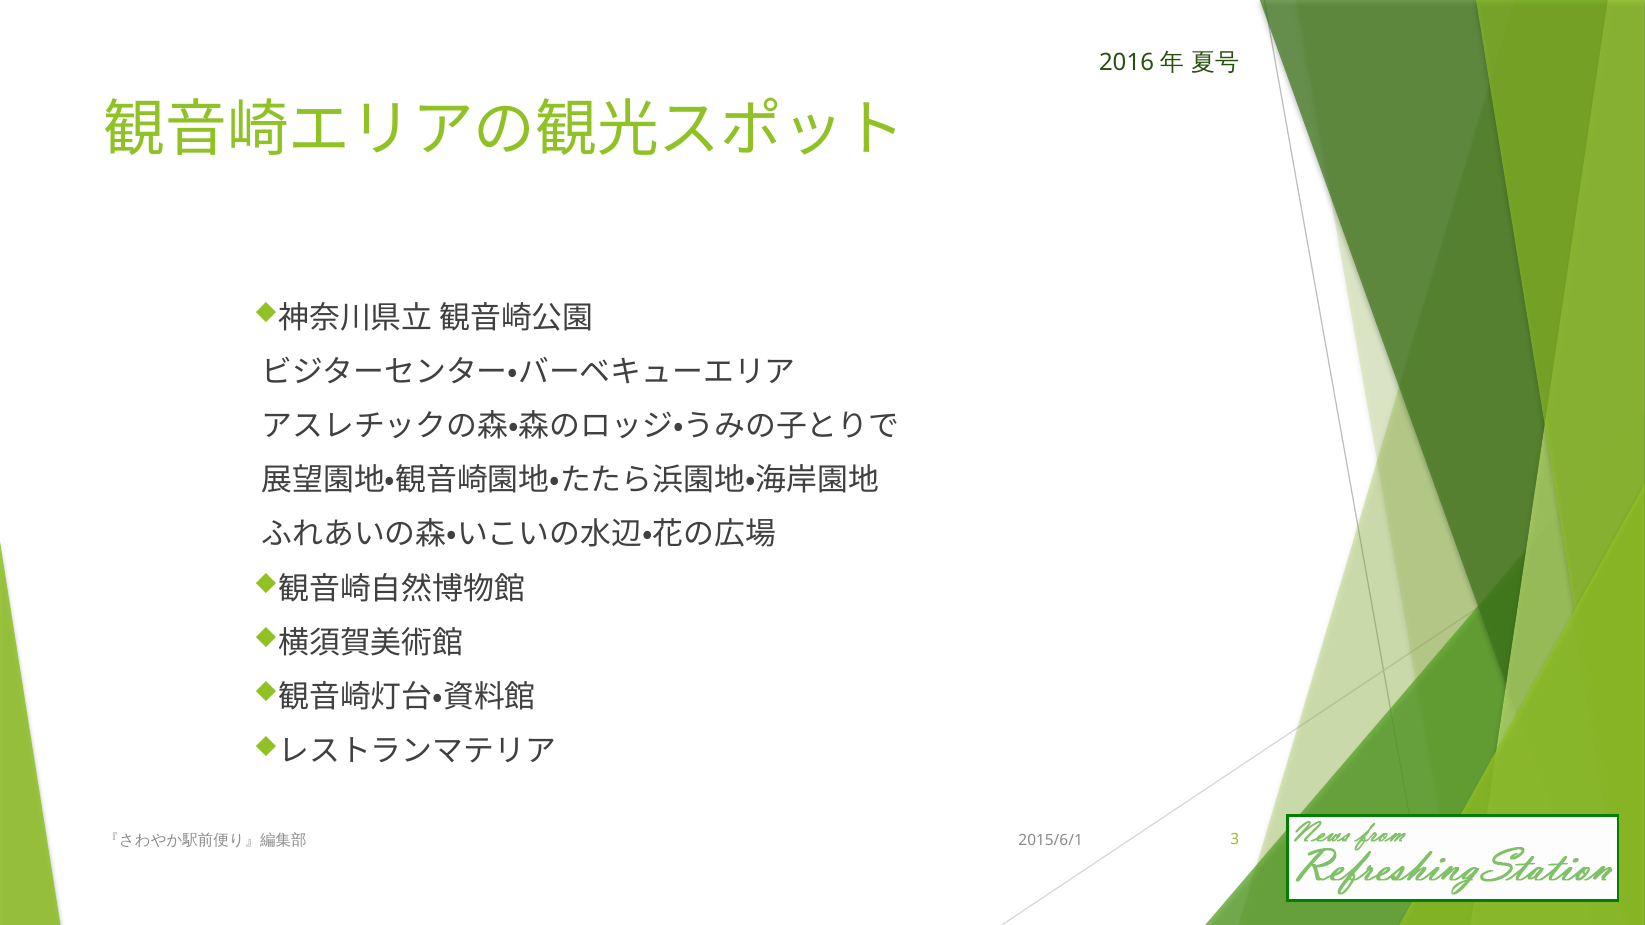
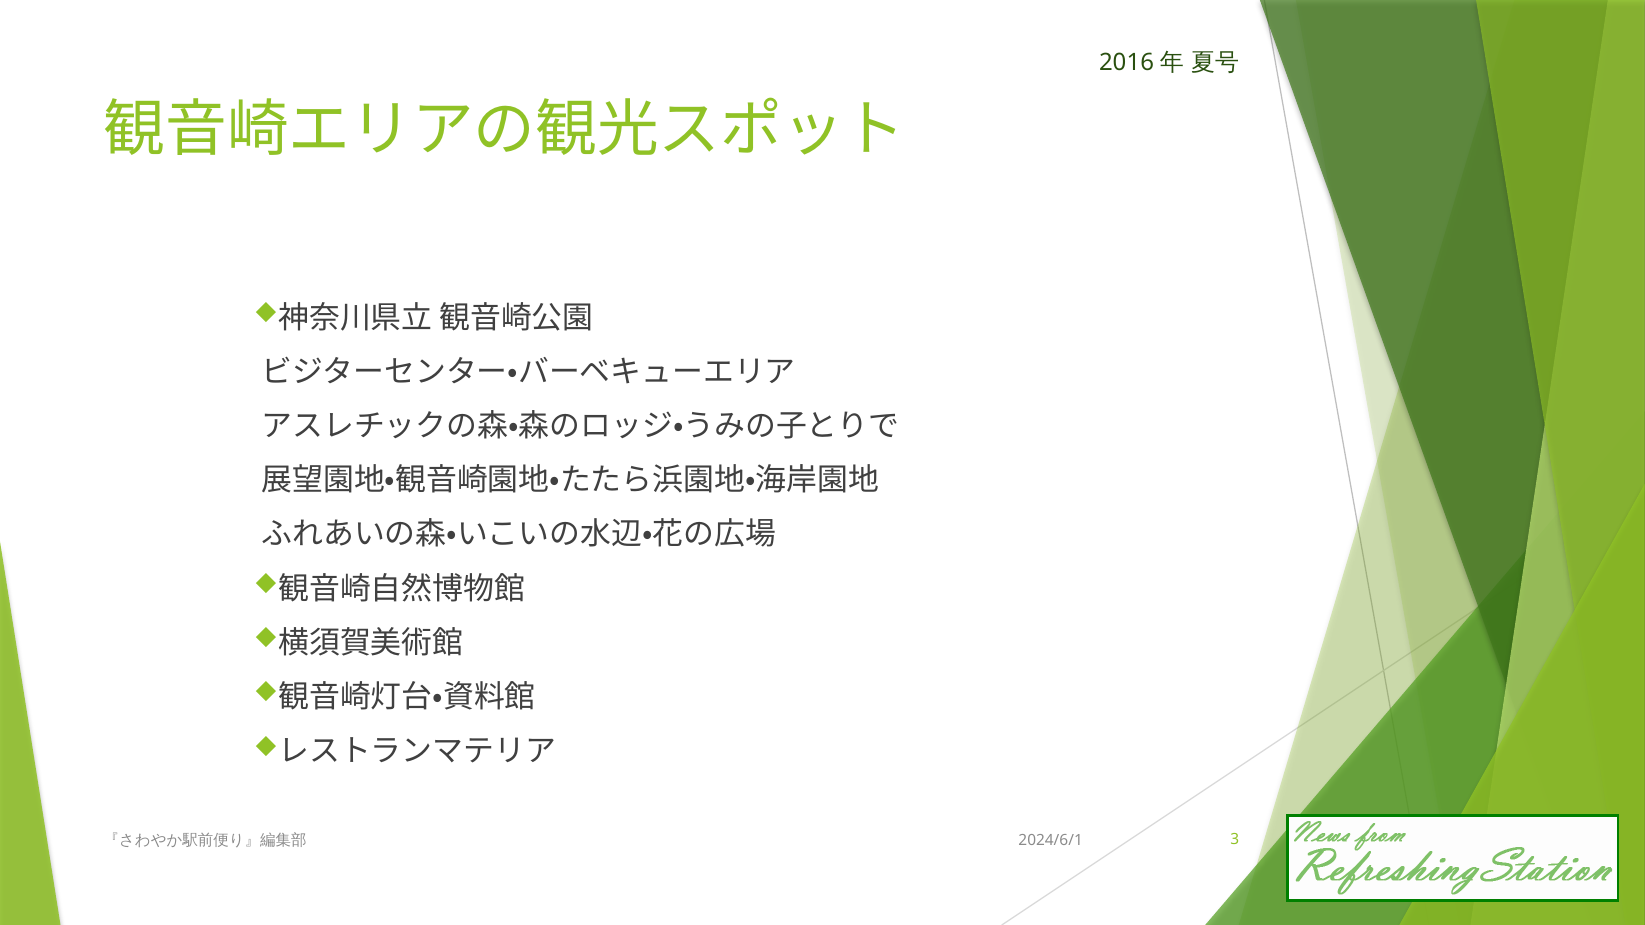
2015/6/1: 2015/6/1 -> 2024/6/1 (1051, 841)
